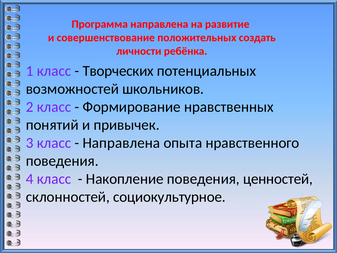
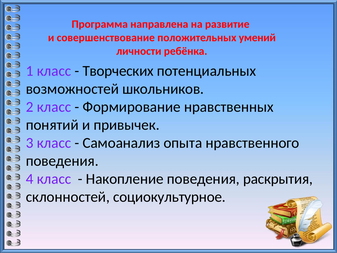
создать: создать -> умений (257, 38)
Направлена: Направлена -> Самоанализ (121, 143)
ценностей: ценностей -> раскрытия (278, 179)
